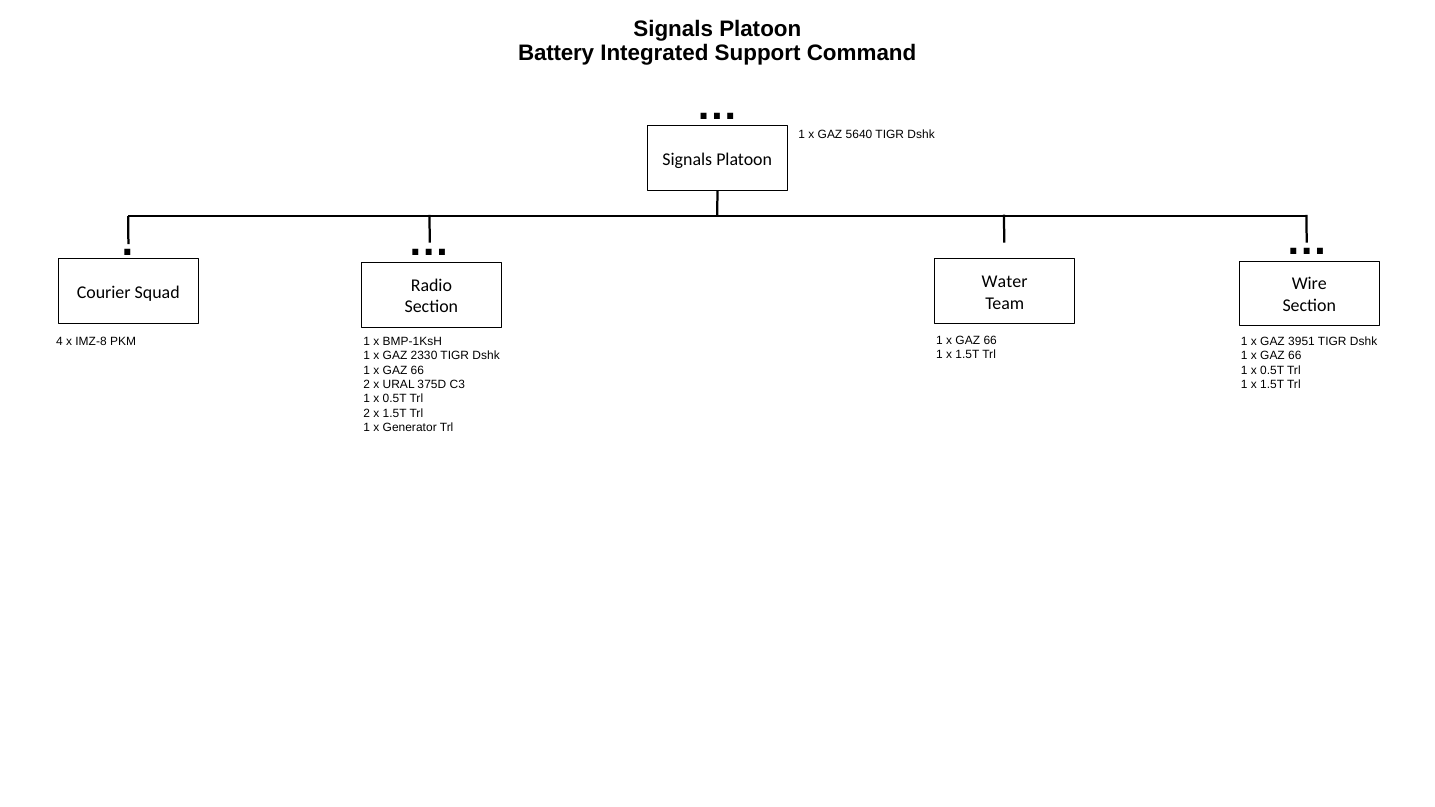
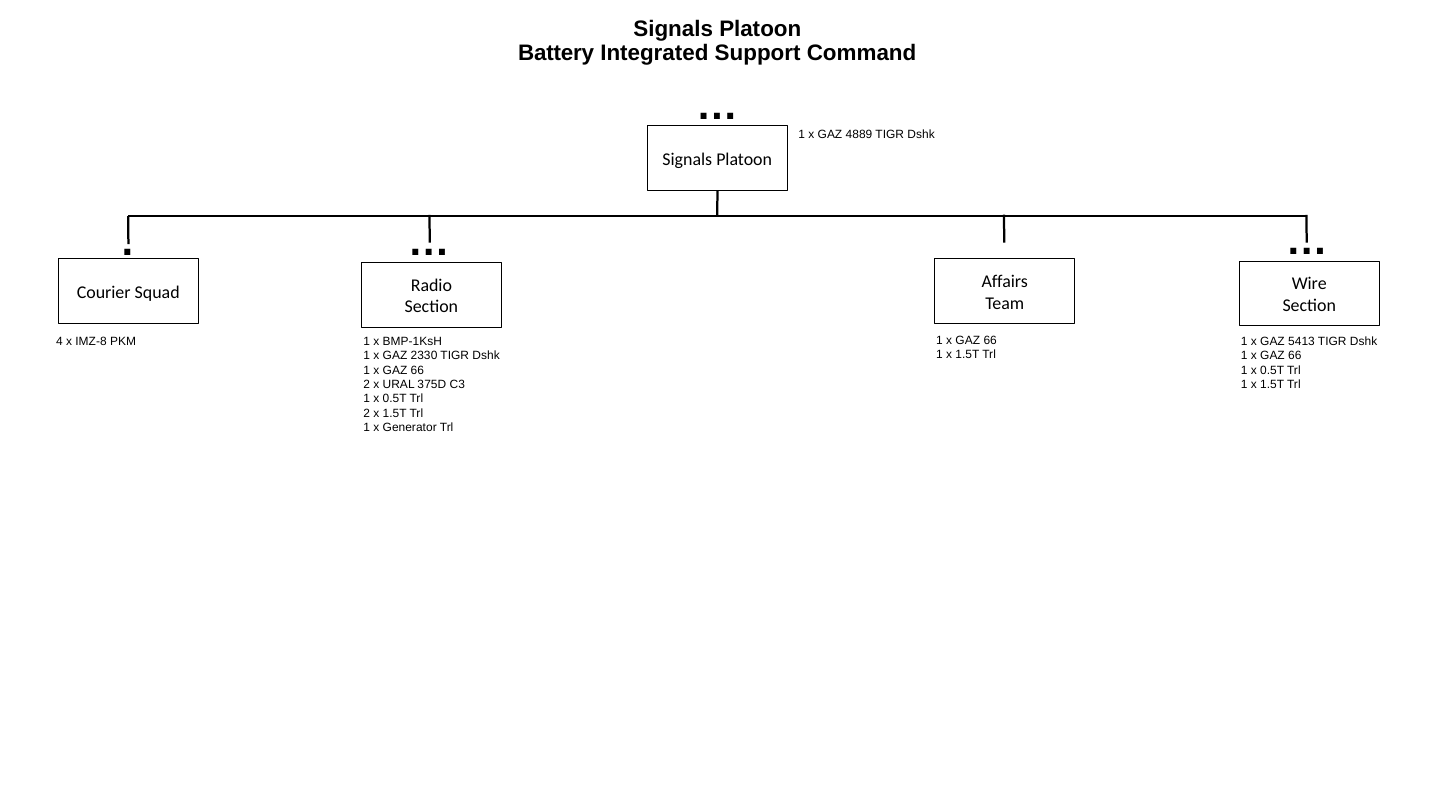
5640: 5640 -> 4889 (859, 135)
Water: Water -> Affairs (1005, 282)
3951: 3951 -> 5413 (1302, 342)
